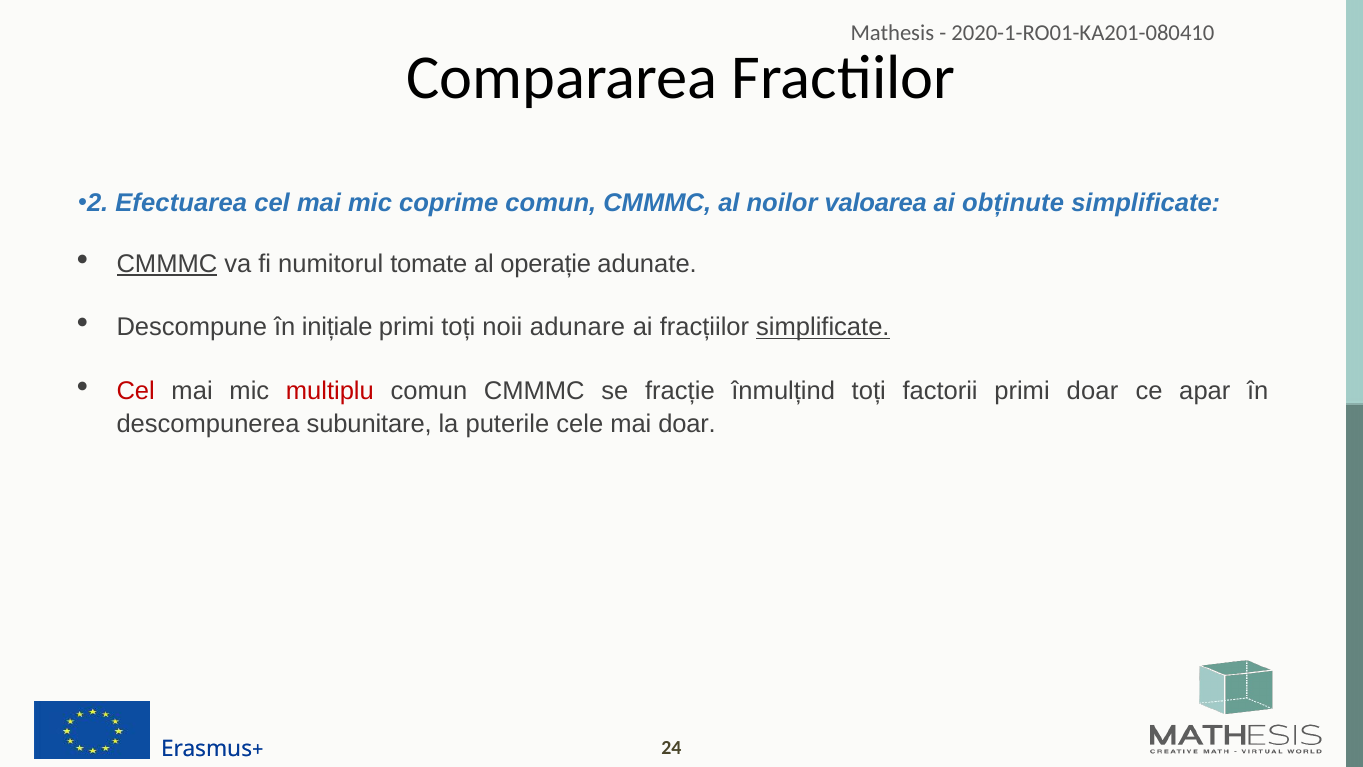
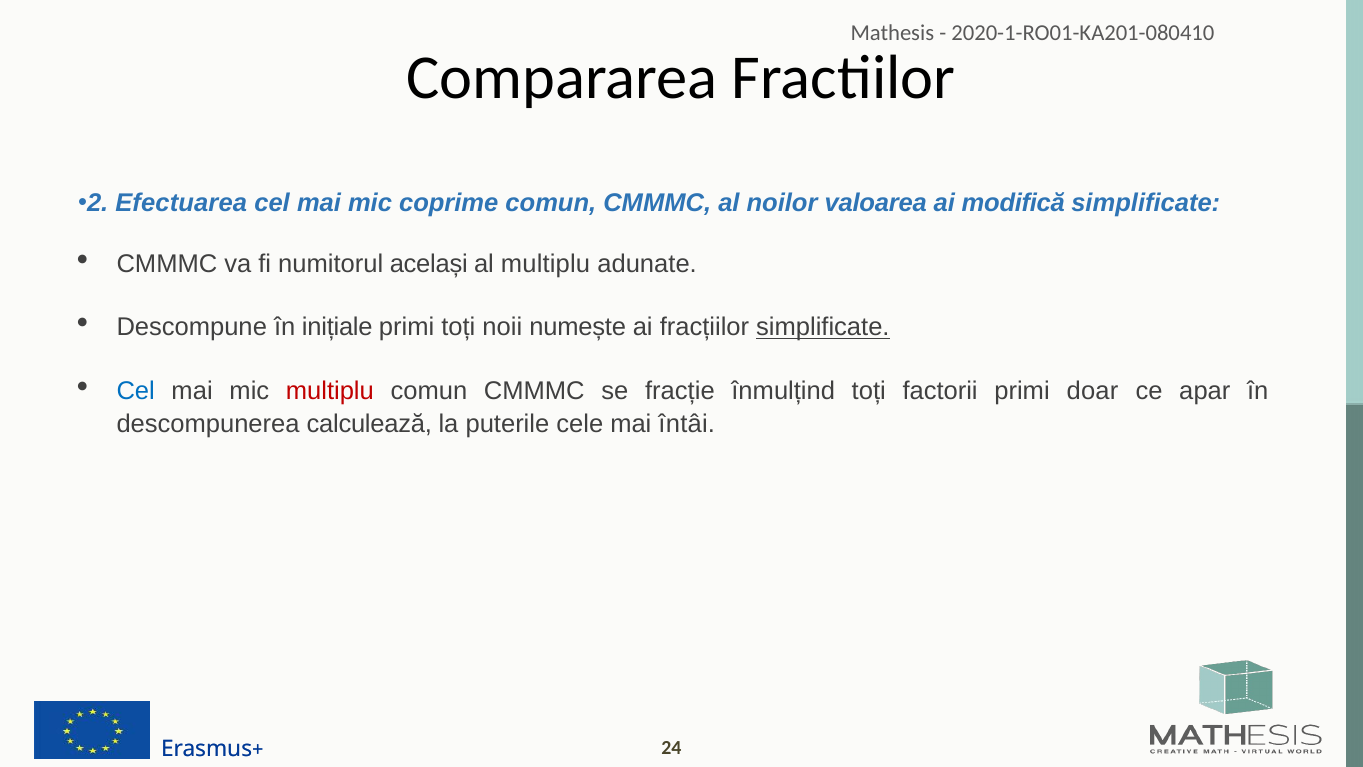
obținute: obținute -> modifică (1013, 203)
CMMMC underline: present -> none (167, 264)
tomate: tomate -> același (429, 264)
al operație: operație -> multiplu (546, 264)
adunare: adunare -> numește (578, 327)
Cel colour: red -> blue (136, 391)
subunitare: subunitare -> calculează (369, 423)
mai doar: doar -> întâi (687, 423)
